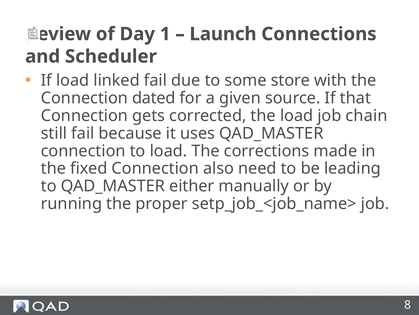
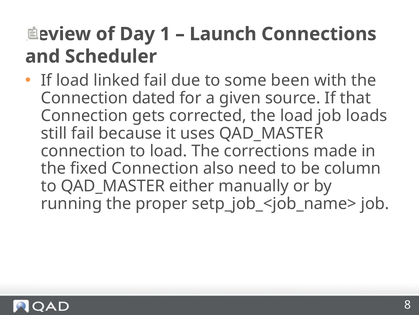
store: store -> been (290, 80)
chain: chain -> loads (367, 115)
leading: leading -> column (353, 168)
